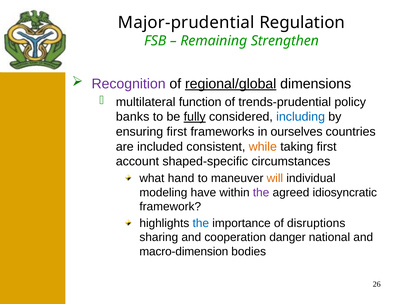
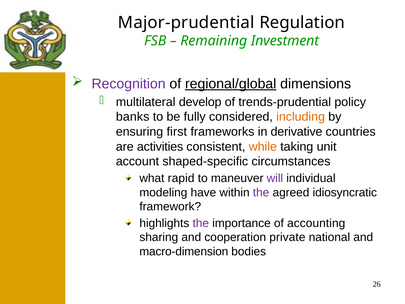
Strengthen: Strengthen -> Investment (285, 41)
function: function -> develop (200, 102)
fully underline: present -> none (195, 117)
including colour: blue -> orange (301, 117)
ourselves: ourselves -> derivative (297, 132)
included: included -> activities (160, 146)
taking first: first -> unit (327, 146)
hand: hand -> rapid (181, 178)
will colour: orange -> purple (275, 178)
the colour: blue -> purple (201, 223)
disruptions: disruptions -> accounting (316, 223)
danger: danger -> private (287, 237)
